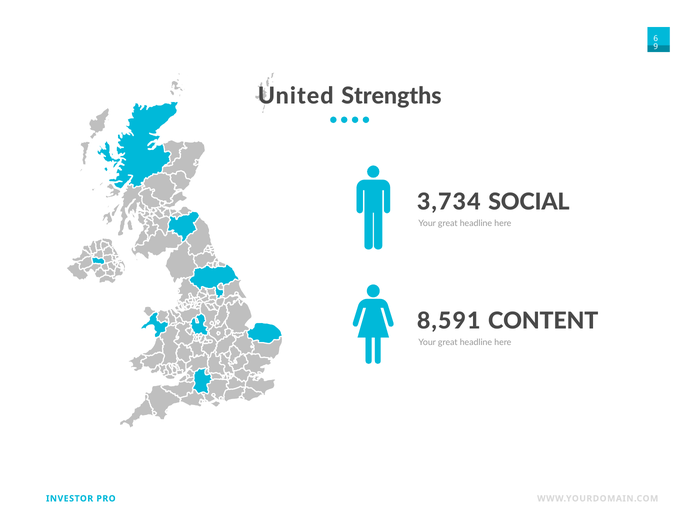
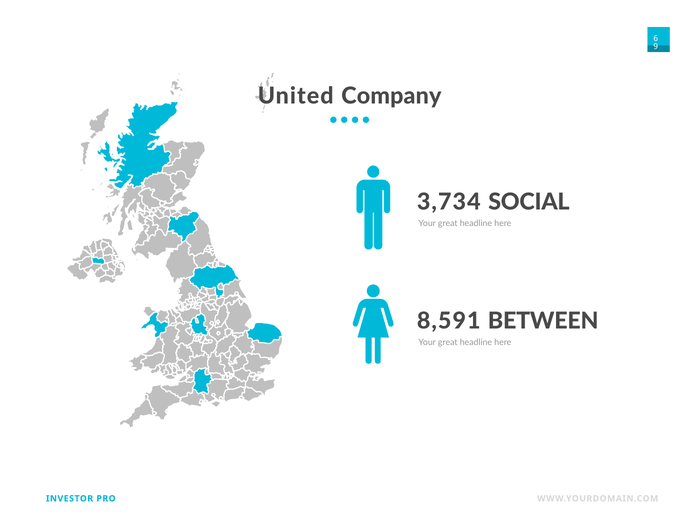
Strengths: Strengths -> Company (391, 96)
CONTENT: CONTENT -> BETWEEN (543, 321)
